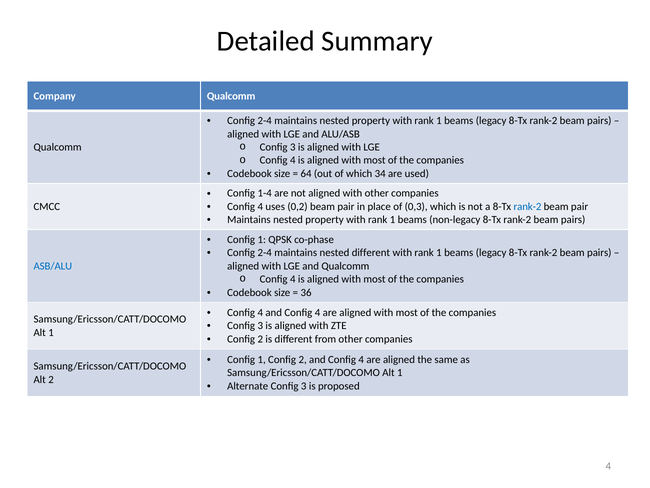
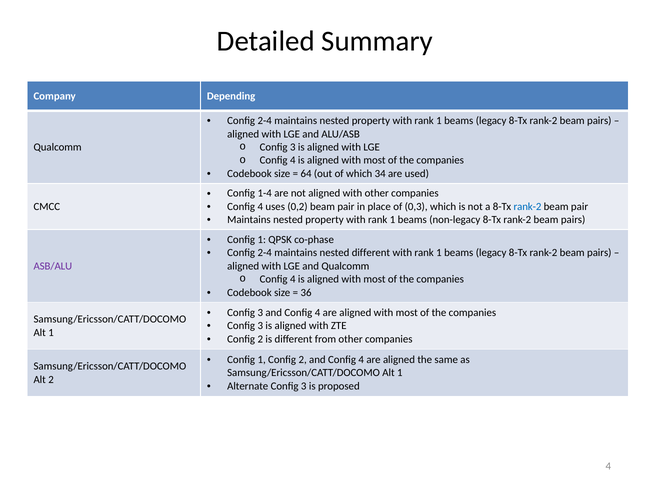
Company Qualcomm: Qualcomm -> Depending (231, 96)
ASB/ALU colour: blue -> purple (53, 266)
4: 4 -> 3 (260, 312)
